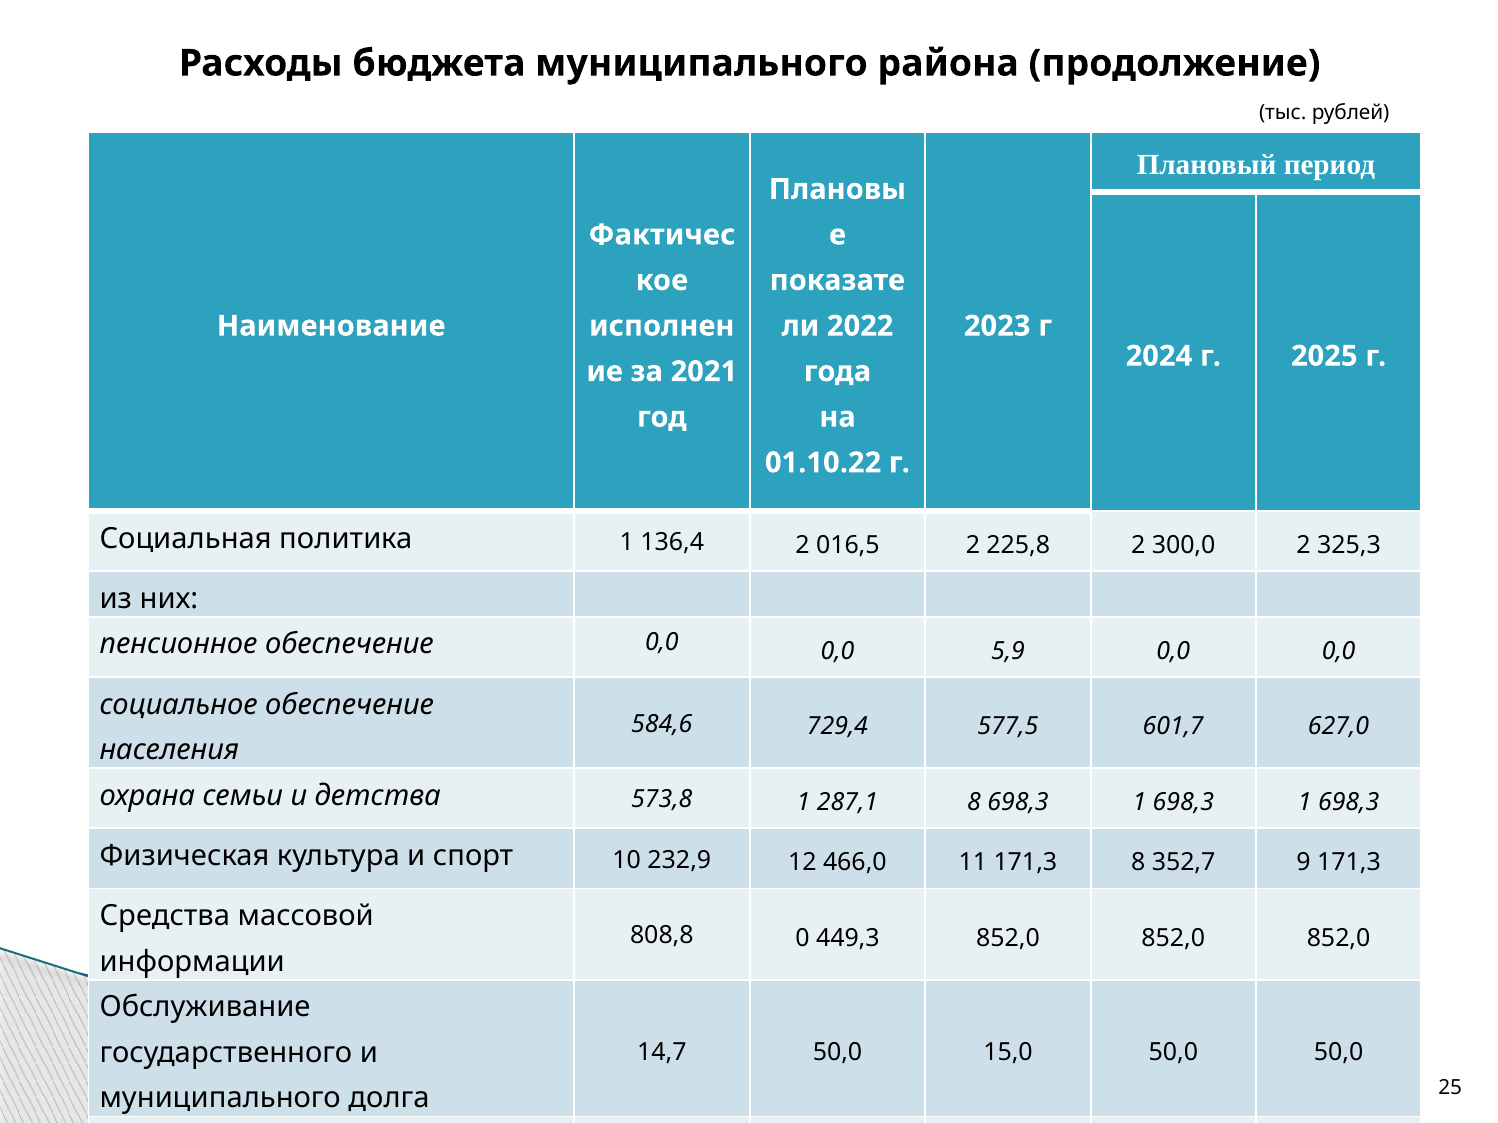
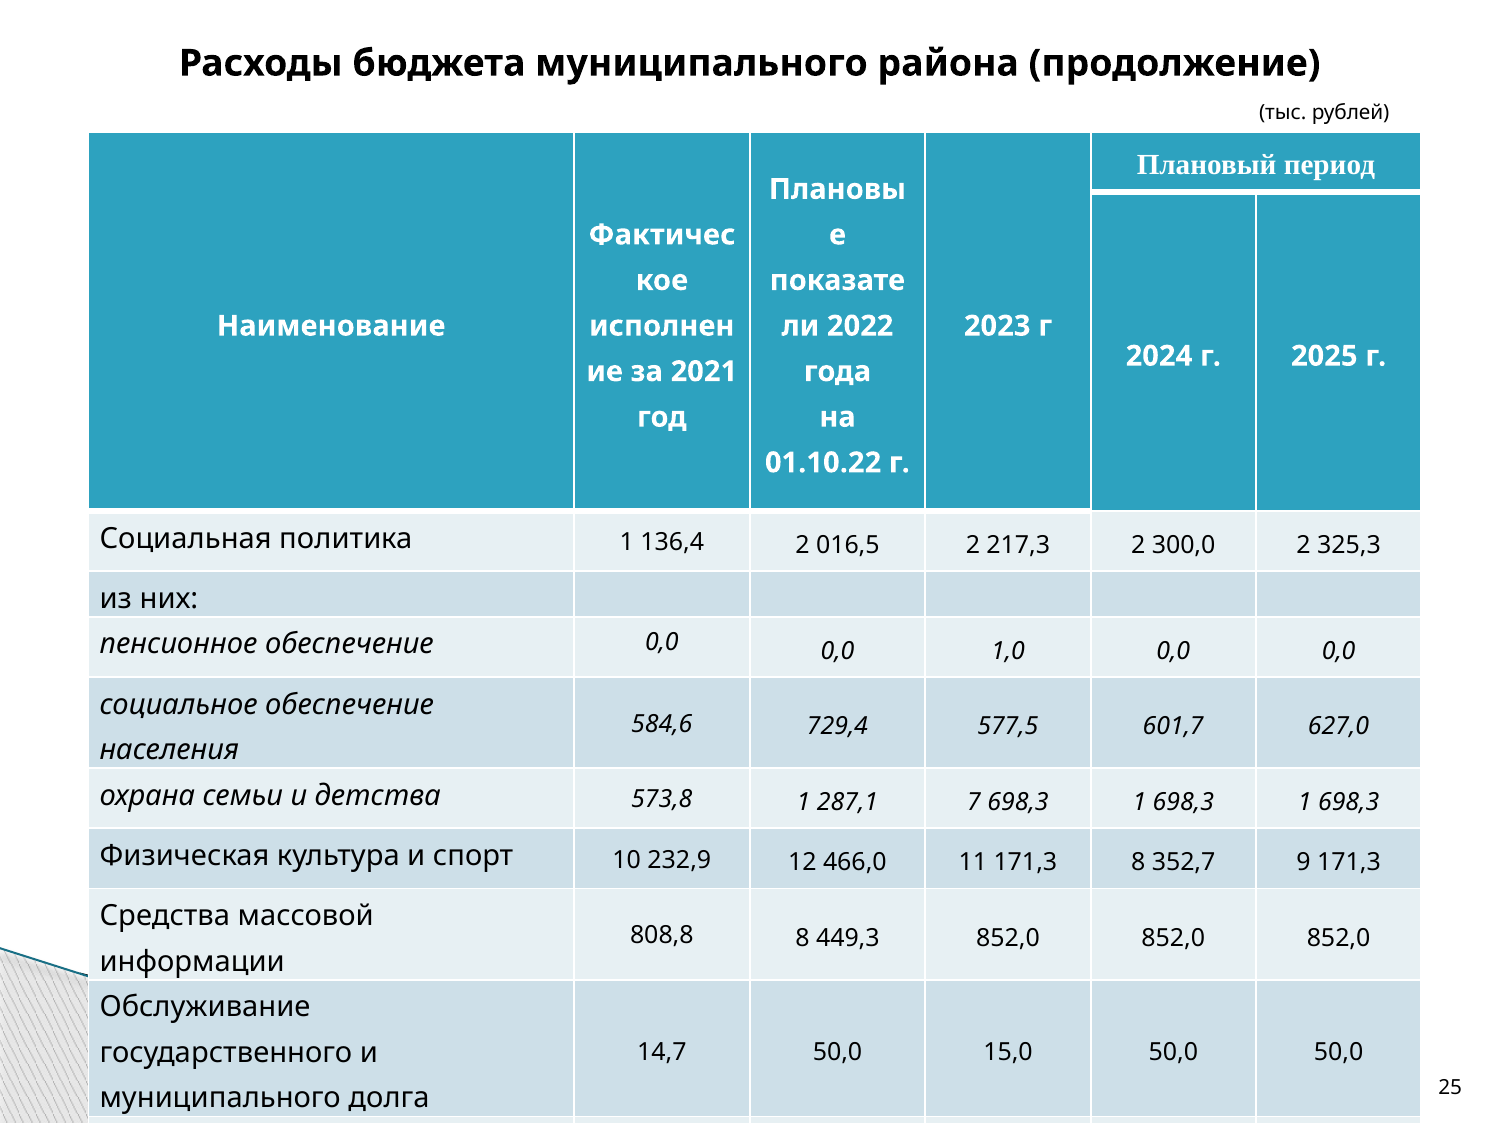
225,8: 225,8 -> 217,3 (1018, 545)
5,9: 5,9 -> 1,0 (1008, 651)
287,1 8: 8 -> 7 (974, 803)
808,8 0: 0 -> 8 (802, 939)
